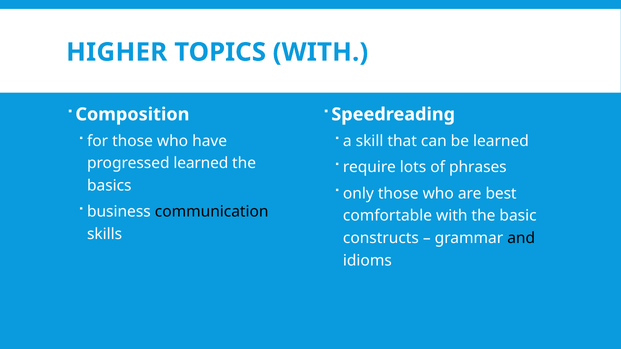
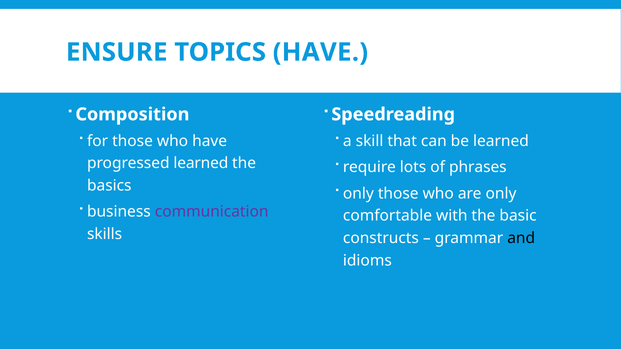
HIGHER: HIGHER -> ENSURE (117, 52)
TOPICS WITH: WITH -> HAVE (320, 52)
are best: best -> only (501, 194)
communication colour: black -> purple (212, 212)
